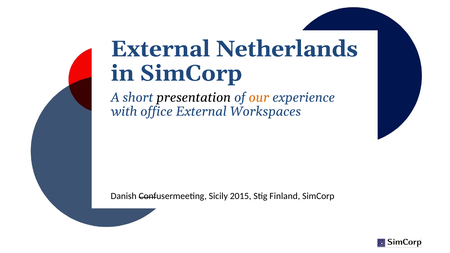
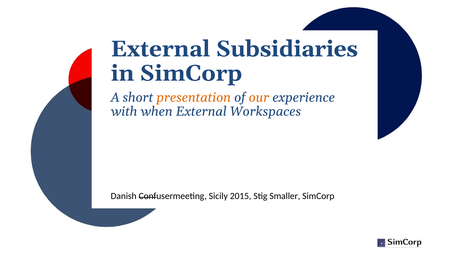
Netherlands: Netherlands -> Subsidiaries (287, 49)
presentation colour: black -> orange (194, 98)
office: office -> when (157, 112)
Finland: Finland -> Smaller (285, 196)
